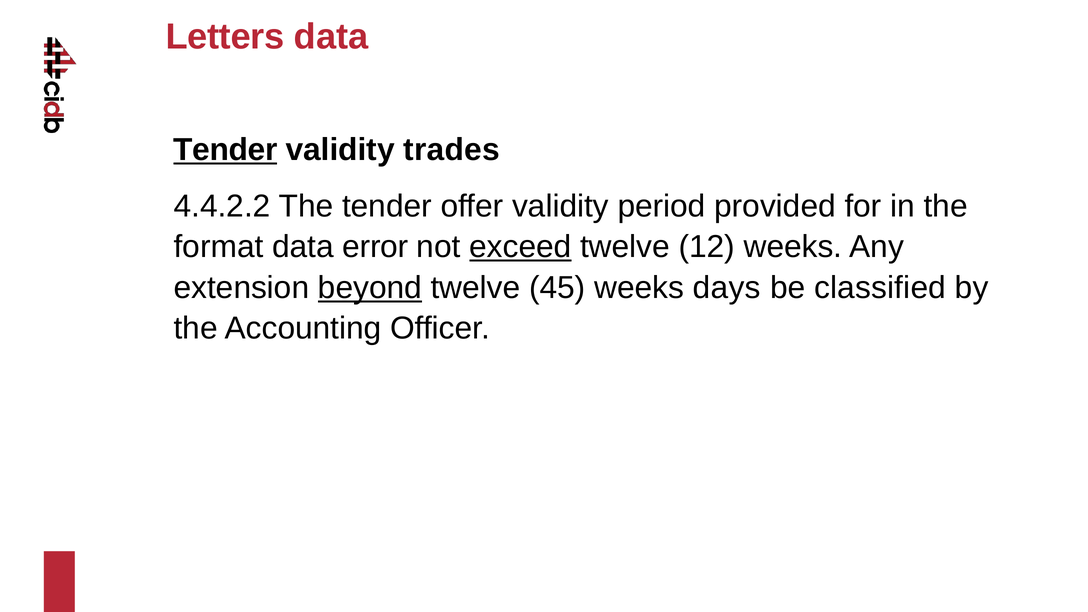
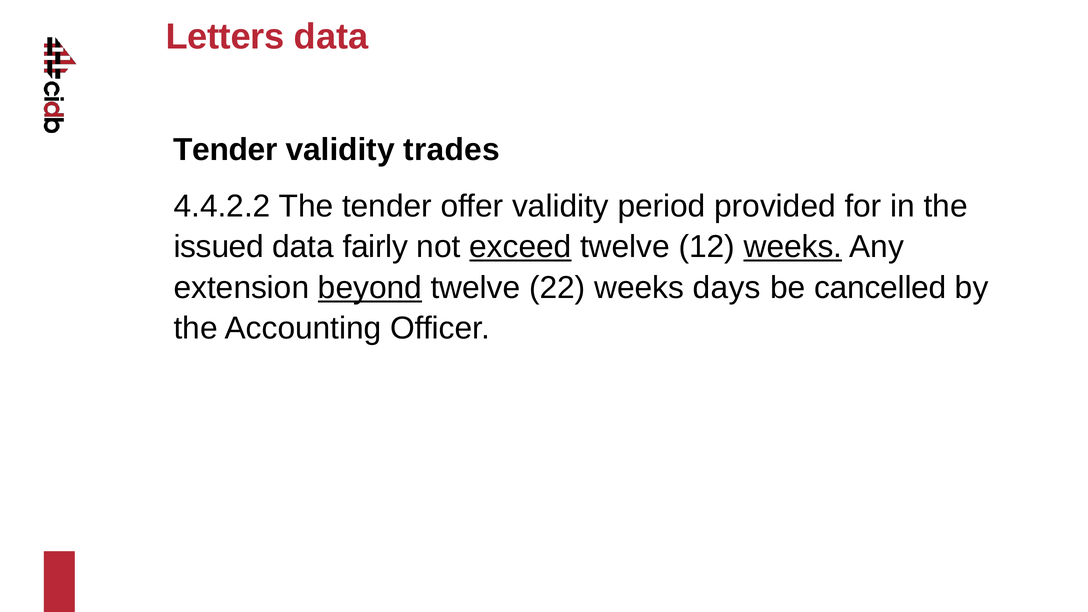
Tender underline: present -> none (225, 150)
format: format -> issued (219, 247)
error: error -> fairly (375, 247)
weeks underline: none -> present (793, 247)
45: 45 -> 22 (557, 288)
classified: classified -> cancelled (880, 288)
